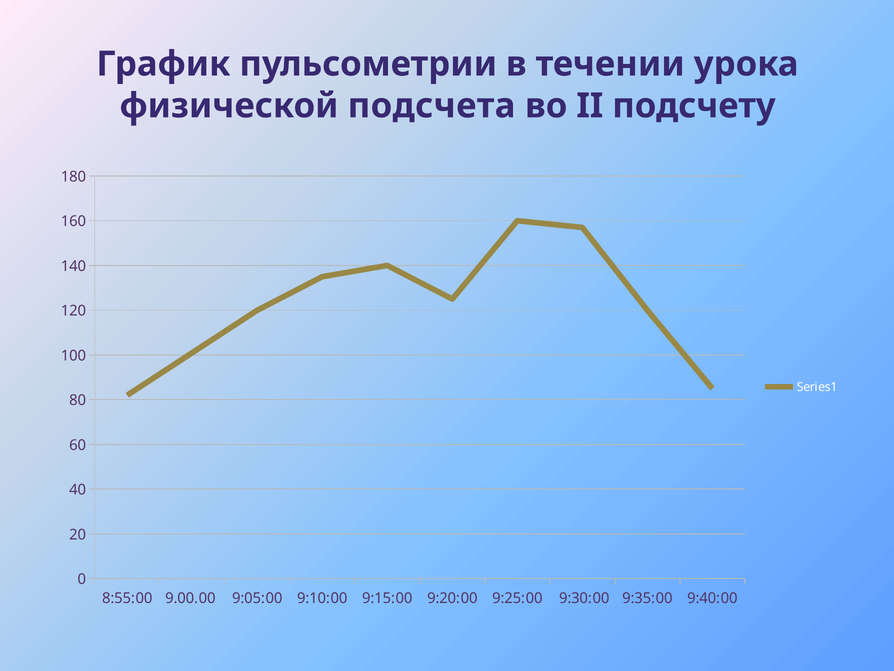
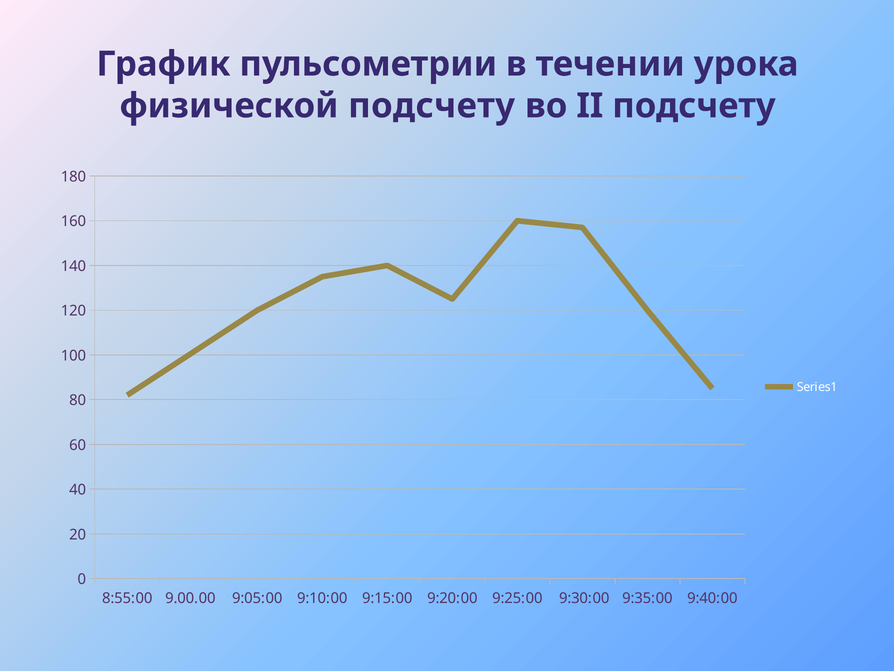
физической подсчета: подсчета -> подсчету (432, 106)
